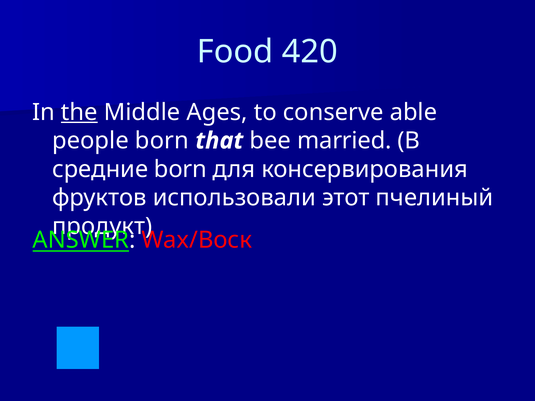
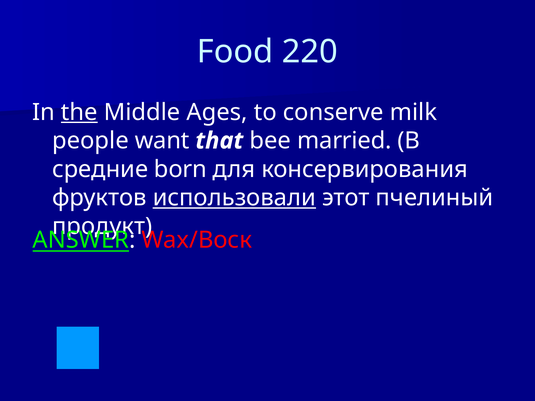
420: 420 -> 220 (310, 52)
able: able -> milk (413, 112)
people born: born -> want (162, 141)
использовали underline: none -> present (234, 198)
